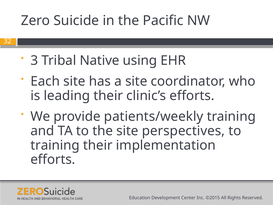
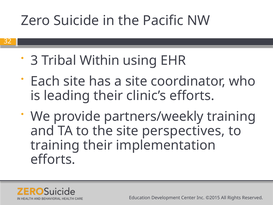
Native: Native -> Within (100, 60)
patients/weekly: patients/weekly -> partners/weekly (154, 116)
